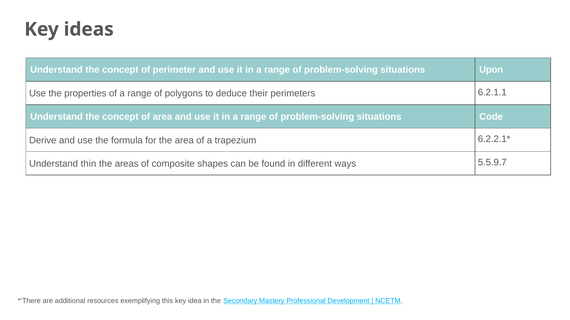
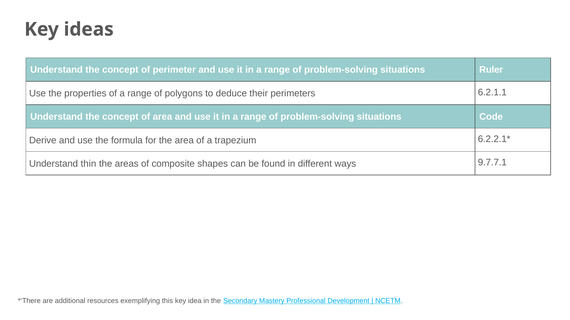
Upon: Upon -> Ruler (491, 70)
5.5.9.7: 5.5.9.7 -> 9.7.7.1 (492, 163)
